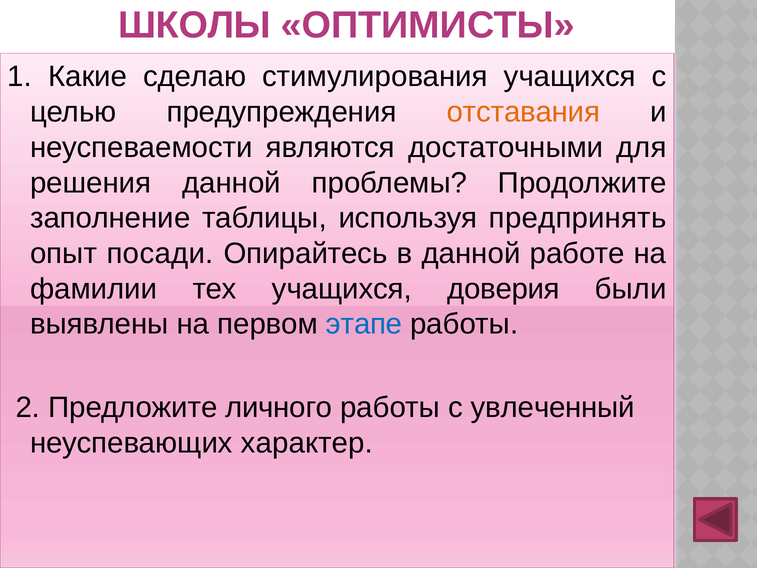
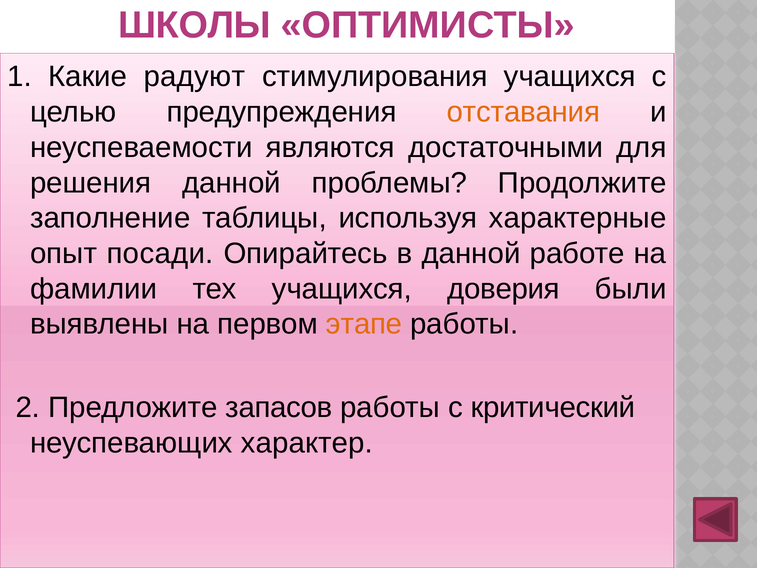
сделаю: сделаю -> радуют (194, 77)
предпринять: предпринять -> характерные (578, 218)
этапе colour: blue -> orange (364, 324)
личного: личного -> запасов (279, 407)
увлеченный: увлеченный -> критический (553, 407)
